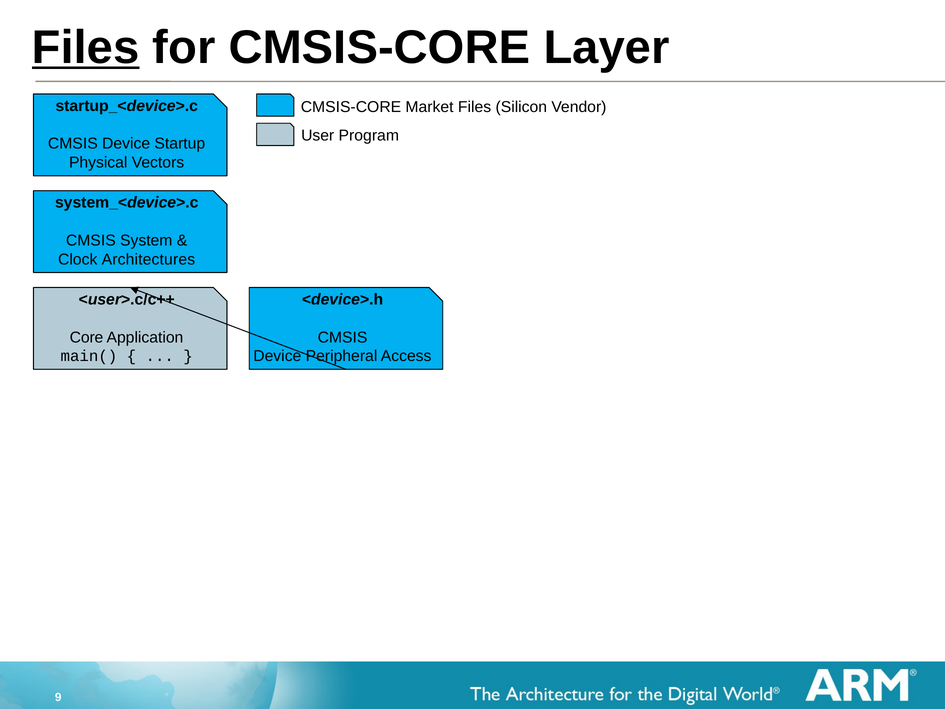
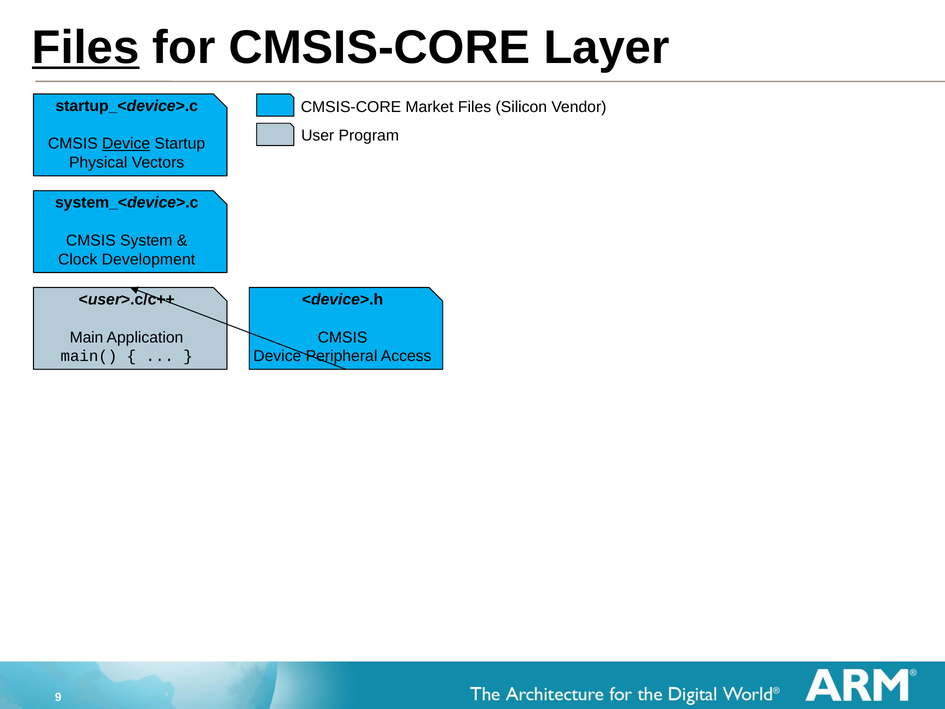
Device underline: none -> present (126, 144)
Architectures: Architectures -> Development (148, 259)
Core: Core -> Main (87, 337)
